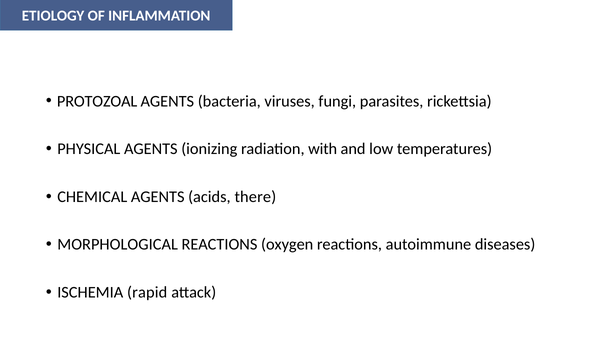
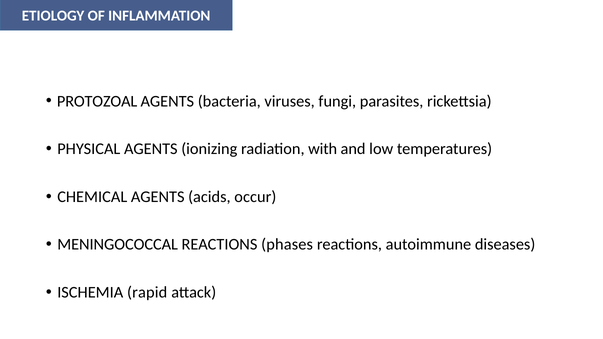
there: there -> occur (255, 197)
MORPHOLOGICAL: MORPHOLOGICAL -> MENINGOCOCCAL (118, 245)
oxygen: oxygen -> phases (287, 245)
